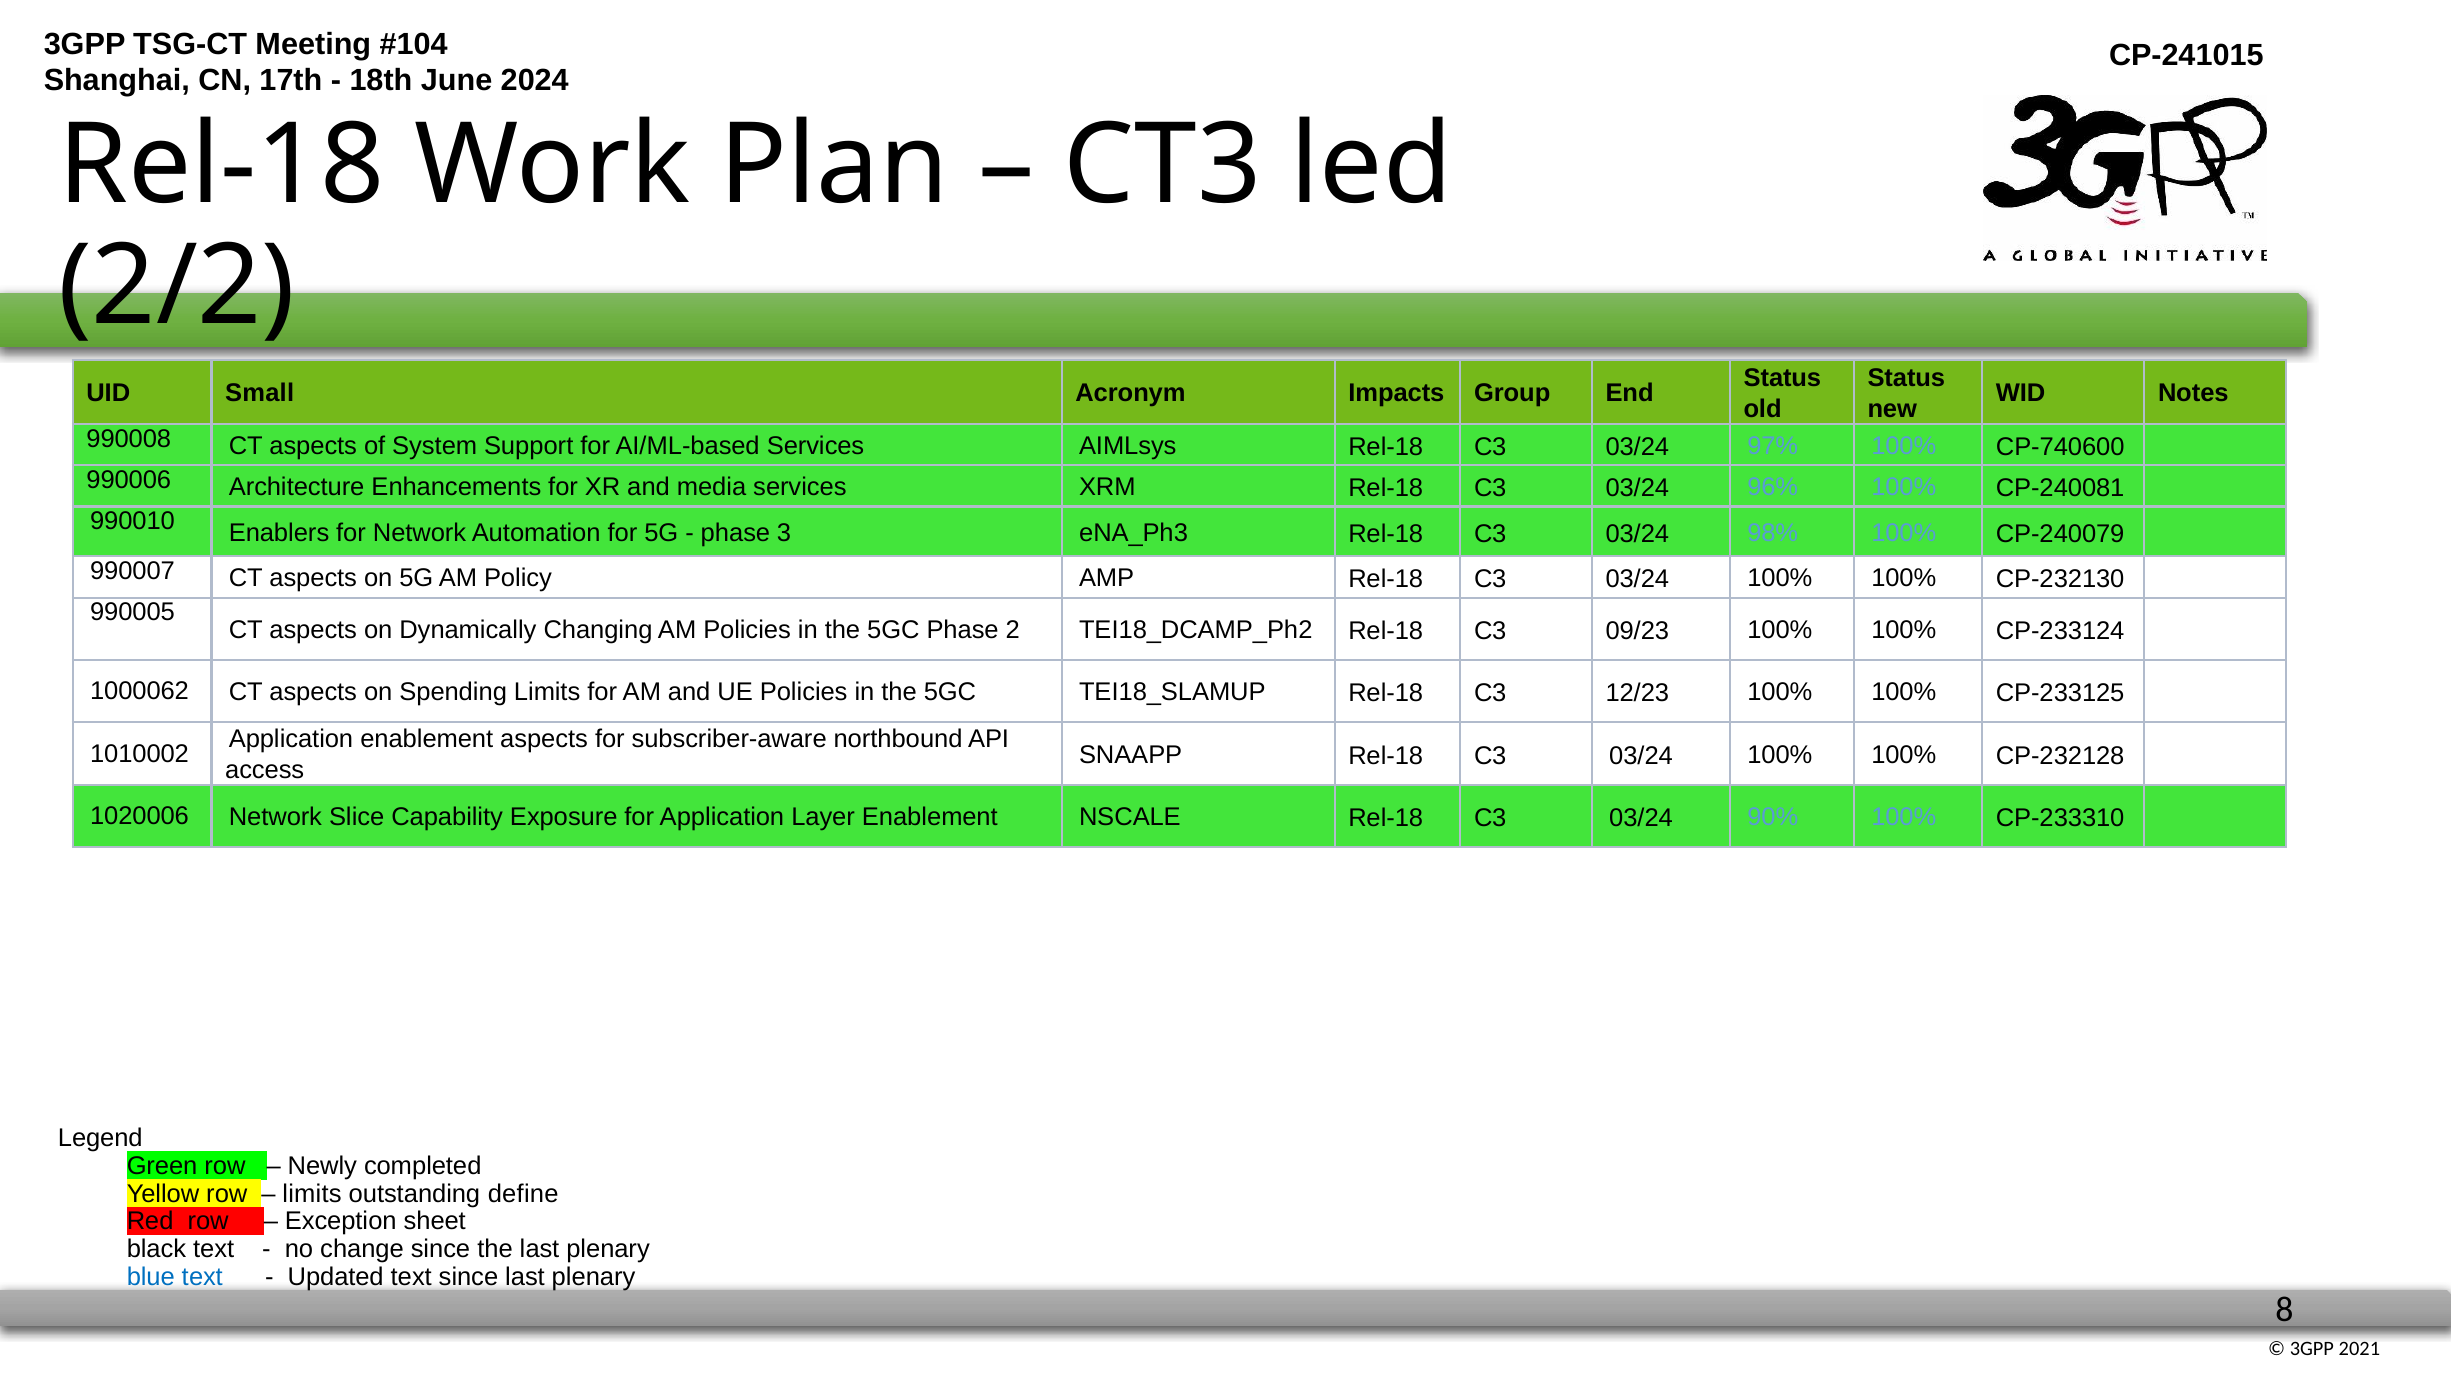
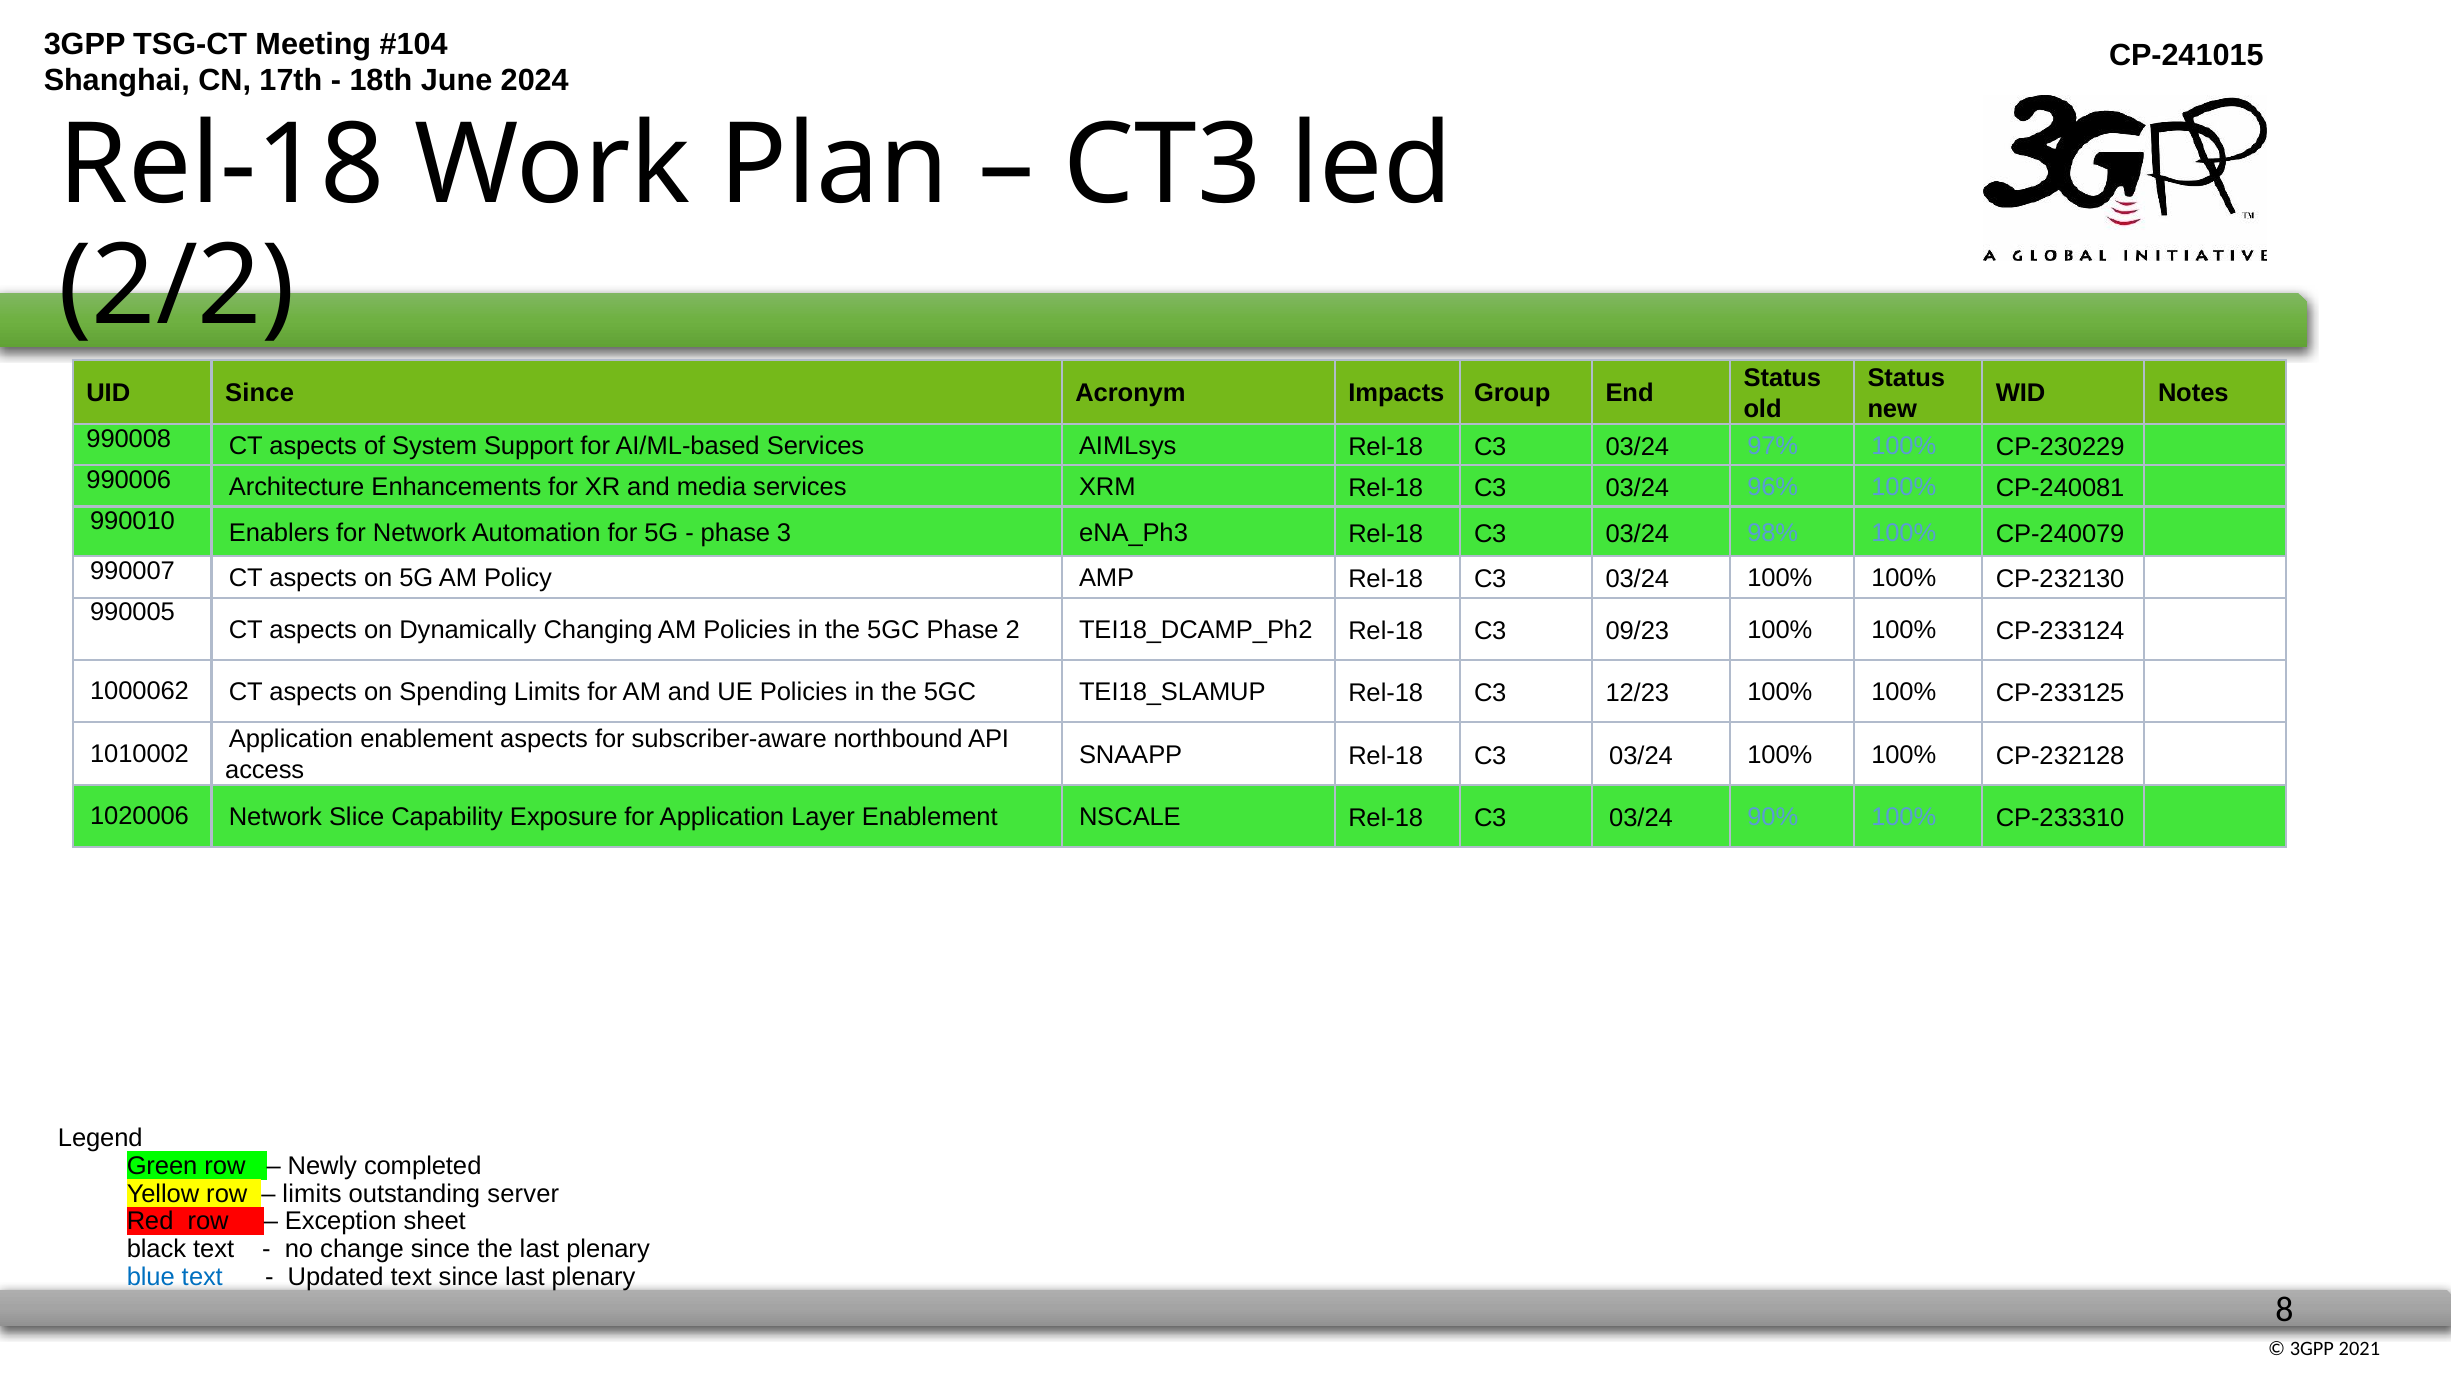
UID Small: Small -> Since (260, 393)
CP-740600: CP-740600 -> CP-230229 (2060, 447)
define: define -> server (523, 1193)
